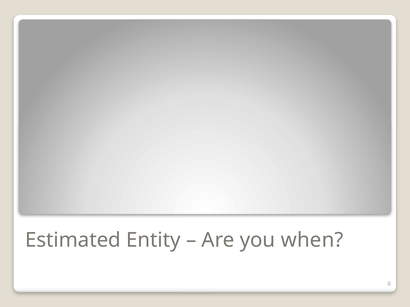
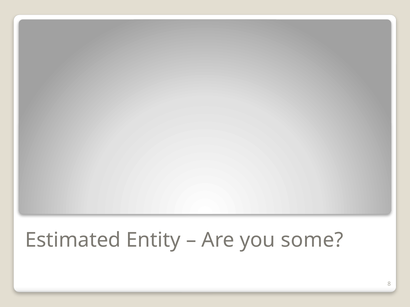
when: when -> some (312, 240)
